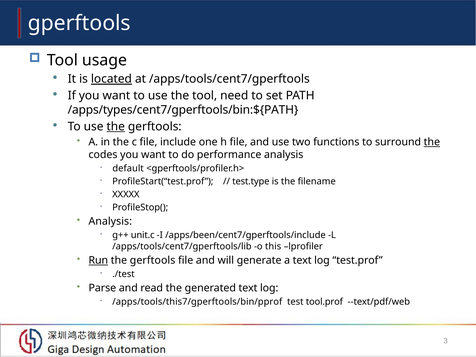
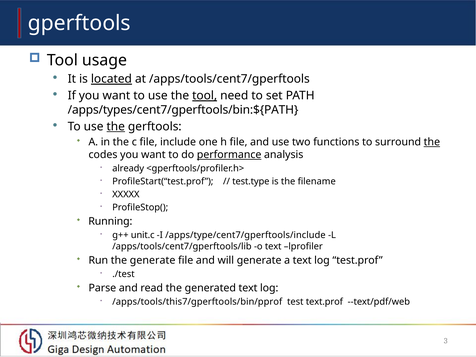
tool underline: none -> present (205, 96)
performance underline: none -> present (229, 155)
default: default -> already (128, 168)
Analysis: Analysis -> Running (110, 222)
/apps/been/cent7/gperftools/include: /apps/been/cent7/gperftools/include -> /apps/type/cent7/gperftools/include (245, 235)
o this: this -> text (273, 246)
Run underline: present -> none (98, 260)
gerftools: gerftools -> generate (153, 260)
tool.prof: tool.prof -> text.prof (324, 302)
